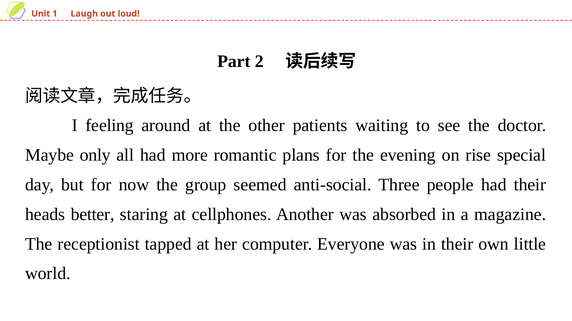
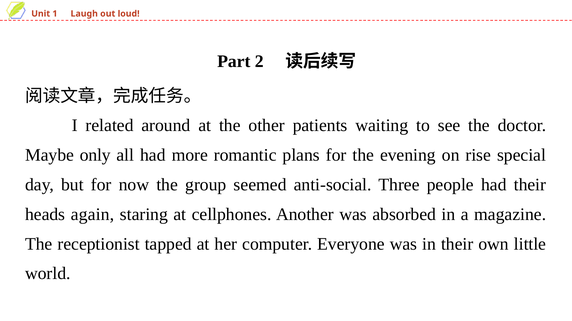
feeling: feeling -> related (110, 126)
better: better -> again (92, 215)
